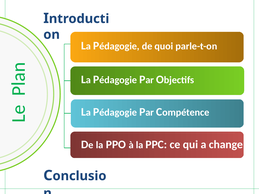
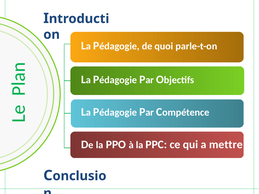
change: change -> mettre (226, 145)
